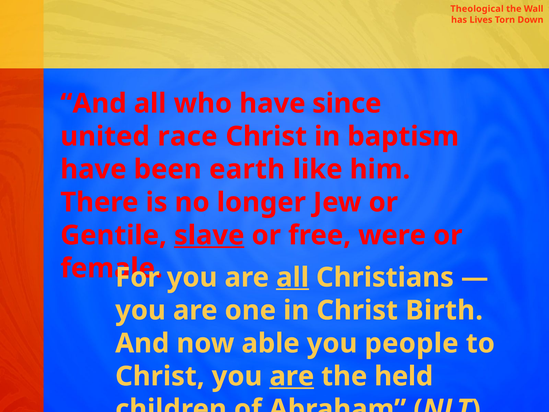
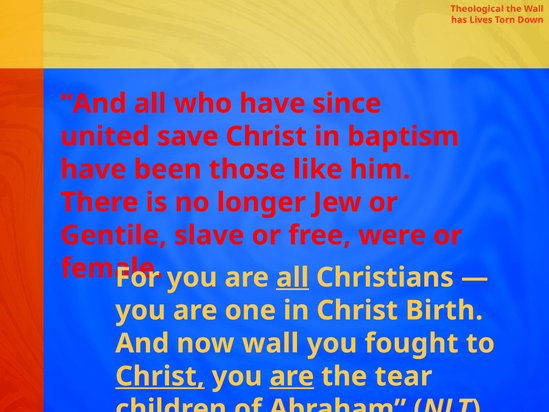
race: race -> save (188, 136)
earth: earth -> those (247, 169)
slave underline: present -> none (209, 235)
now able: able -> wall (270, 343)
people: people -> fought (412, 343)
Christ underline: none -> present (160, 376)
held: held -> tear (403, 376)
